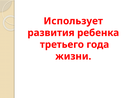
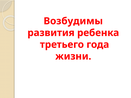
Использует: Использует -> Возбудимы (73, 21)
